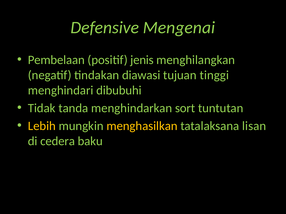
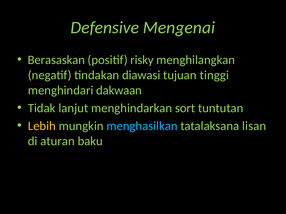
Pembelaan: Pembelaan -> Berasaskan (56, 60)
jenis: jenis -> risky (142, 60)
dibubuhi: dibubuhi -> dakwaan (119, 91)
tanda: tanda -> lanjut (73, 108)
menghasilkan colour: yellow -> light blue (142, 126)
cedera: cedera -> aturan (58, 141)
